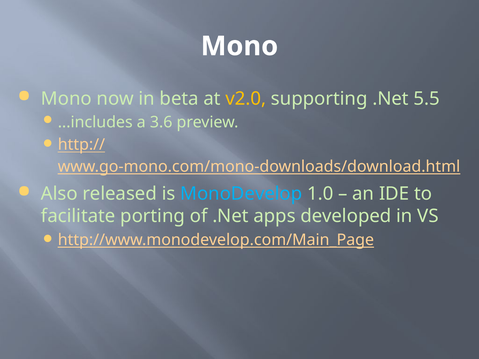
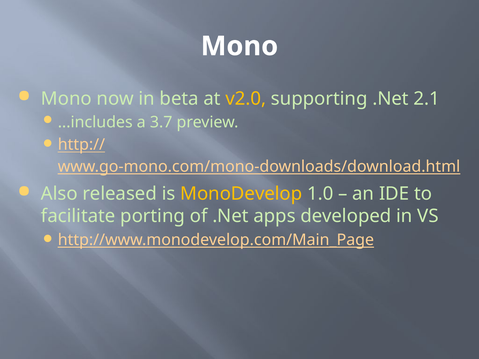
5.5: 5.5 -> 2.1 (427, 99)
3.6: 3.6 -> 3.7 (161, 122)
MonoDevelop colour: light blue -> yellow (241, 194)
